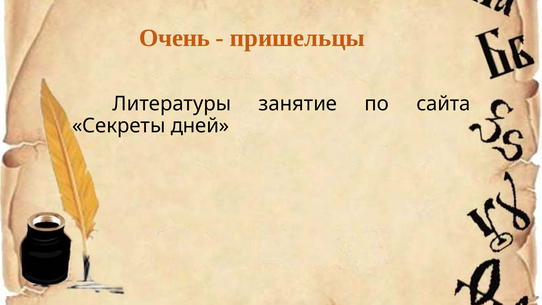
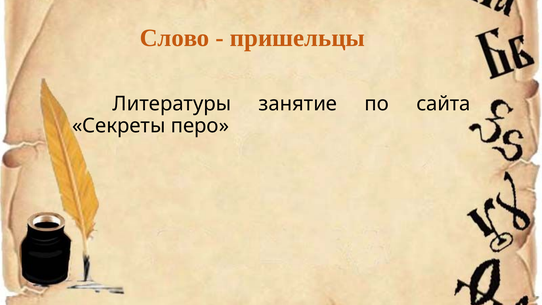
Очень: Очень -> Слово (175, 38)
дней: дней -> перо (200, 126)
